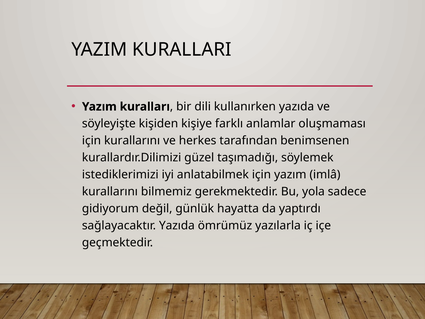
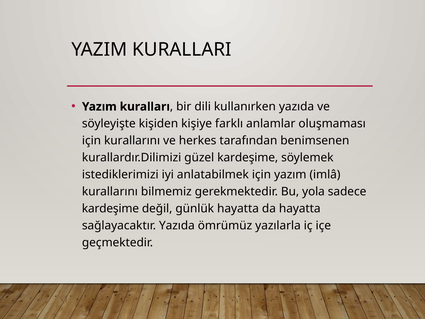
güzel taşımadığı: taşımadığı -> kardeşime (248, 158)
gidiyorum: gidiyorum -> kardeşime (110, 209)
da yaptırdı: yaptırdı -> hayatta (300, 209)
